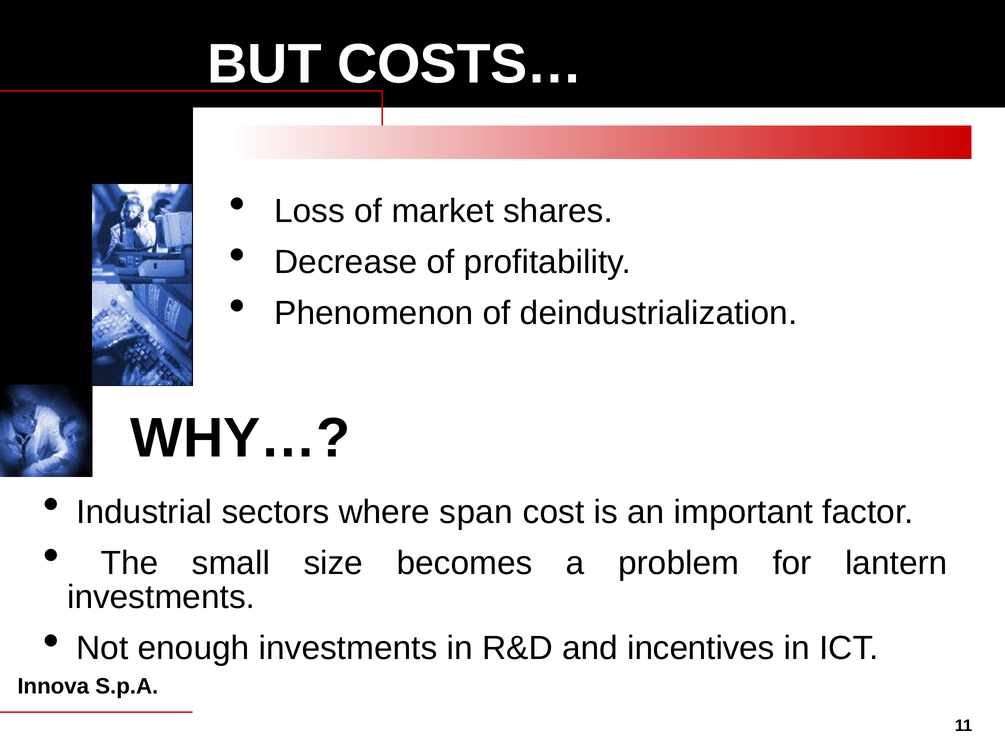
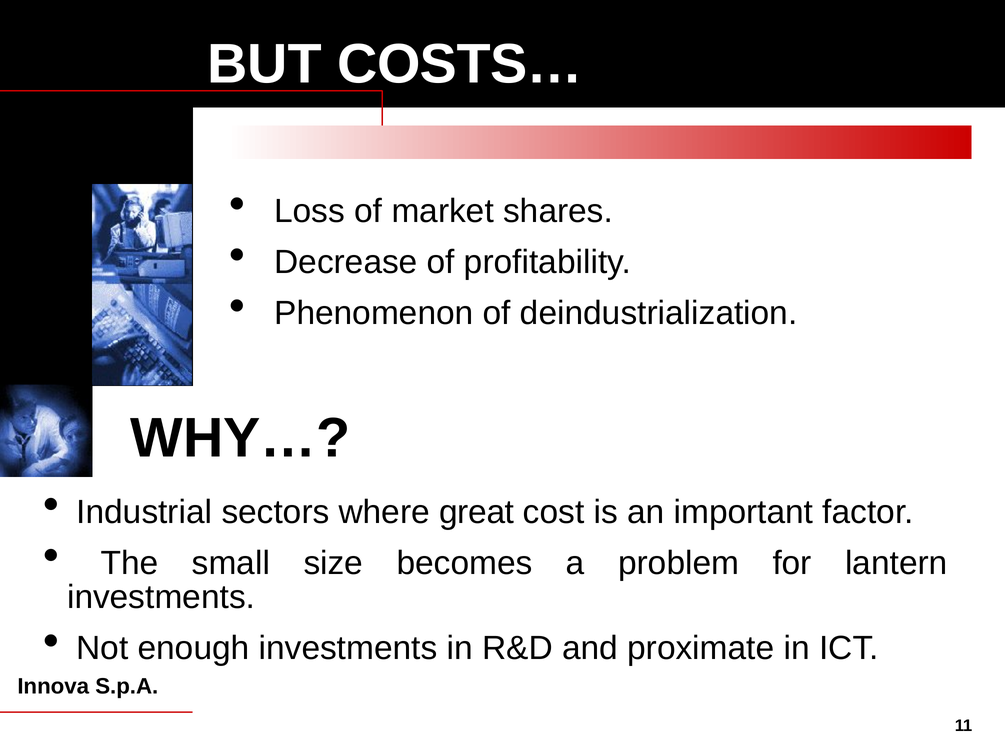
span: span -> great (477, 512)
incentives: incentives -> proximate (701, 648)
